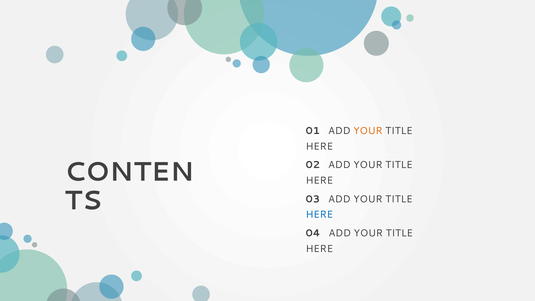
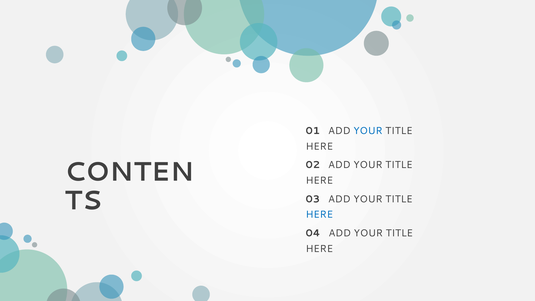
YOUR colour: orange -> blue (368, 131)
